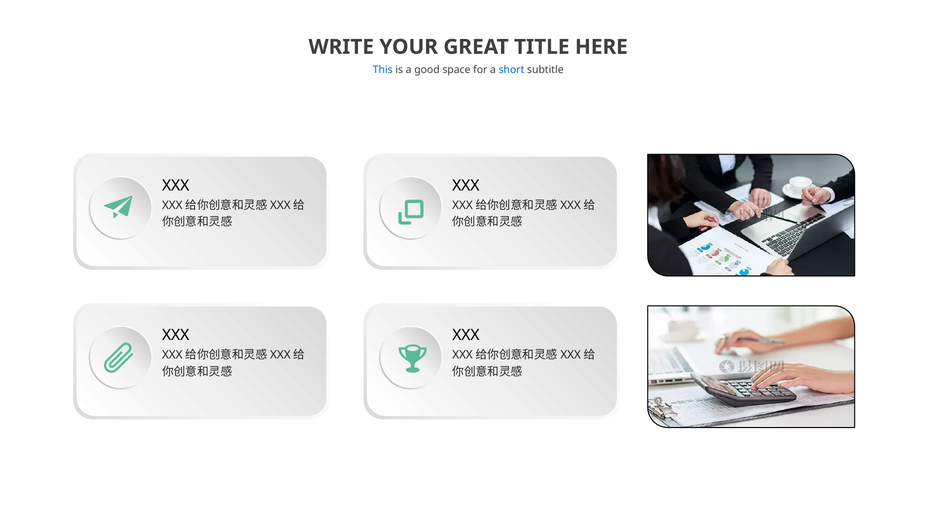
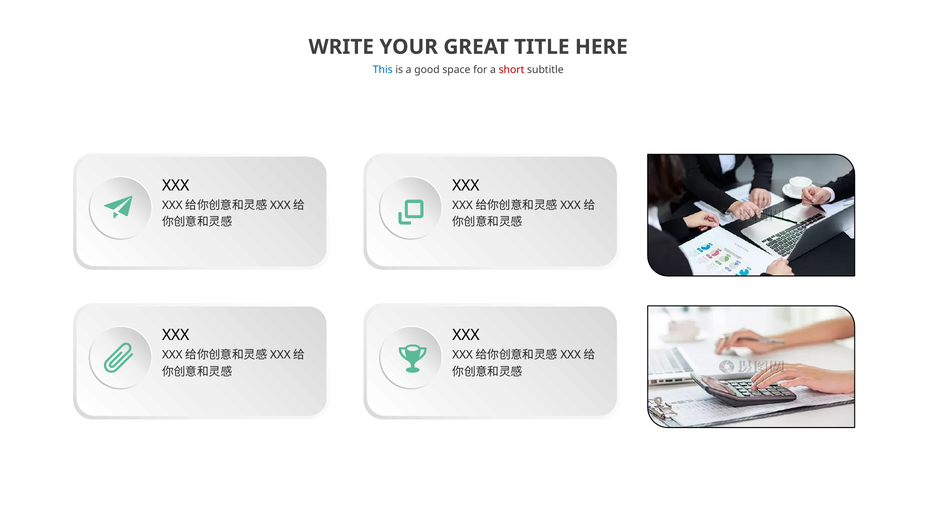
short colour: blue -> red (512, 70)
